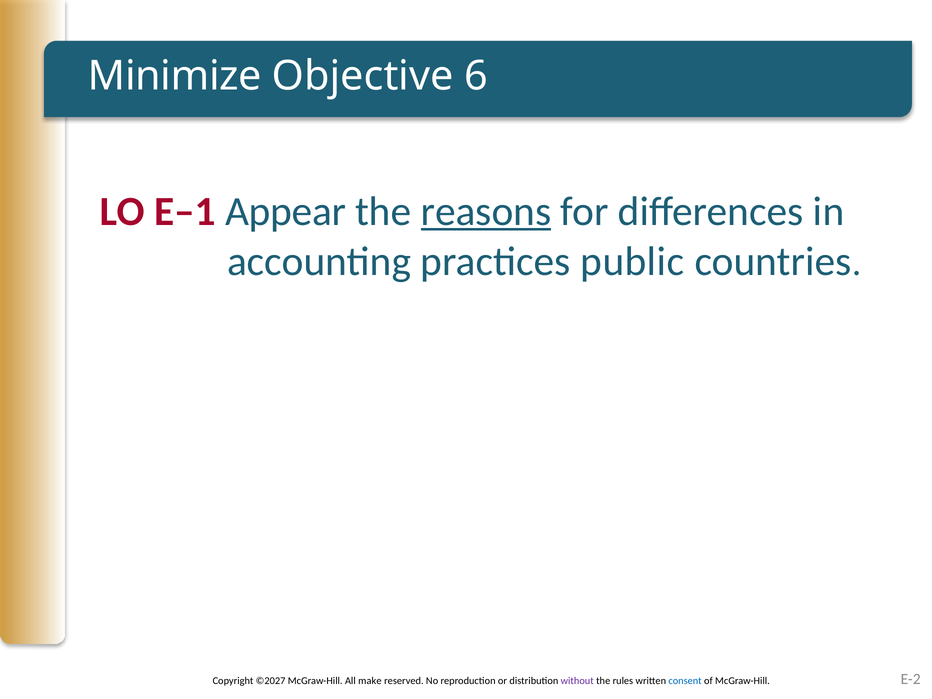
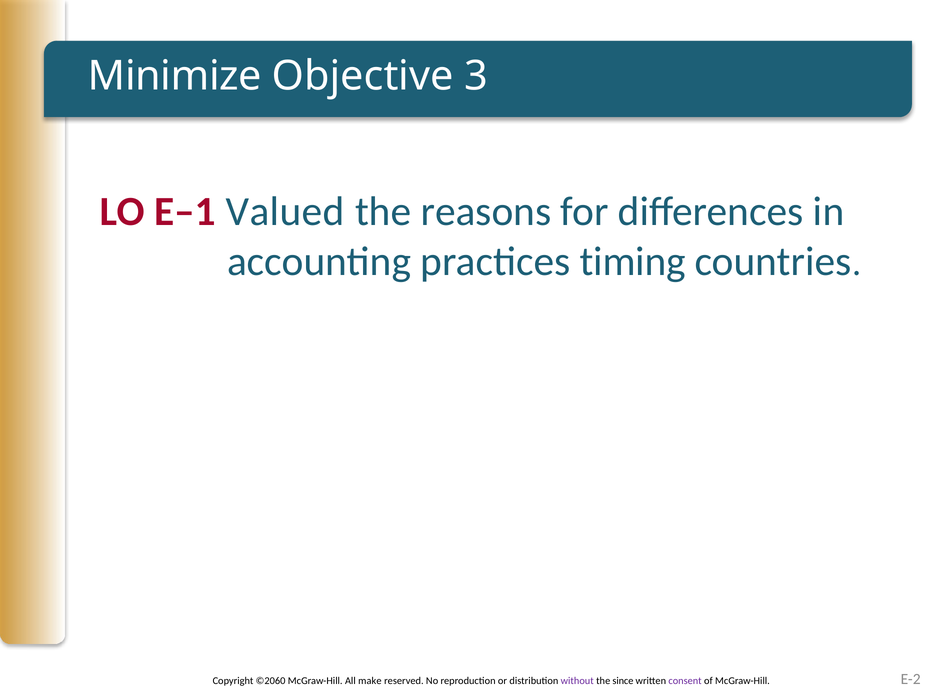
6: 6 -> 3 (476, 76)
Appear: Appear -> Valued (285, 212)
reasons underline: present -> none (486, 212)
public: public -> timing (633, 261)
©2027: ©2027 -> ©2060 (271, 681)
rules: rules -> since (623, 681)
consent colour: blue -> purple (685, 681)
